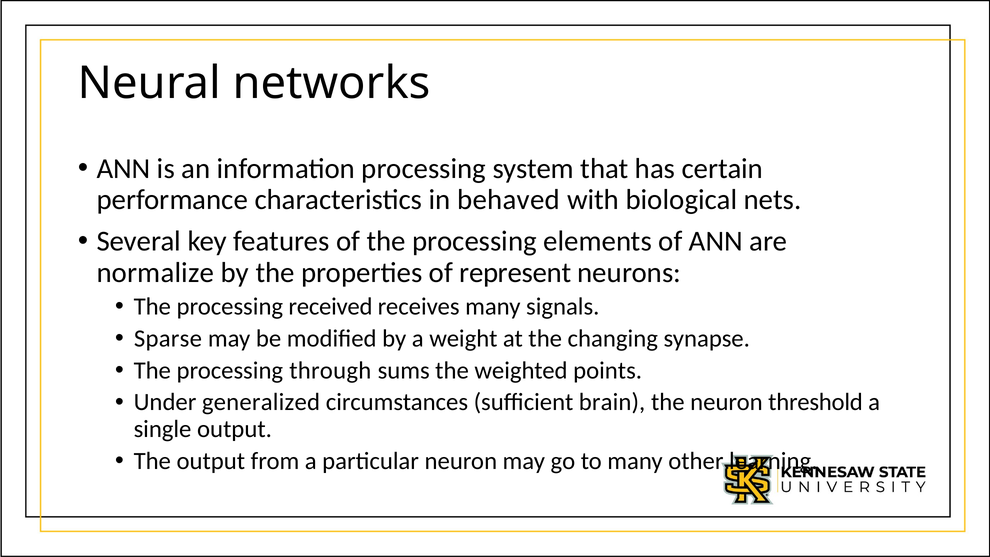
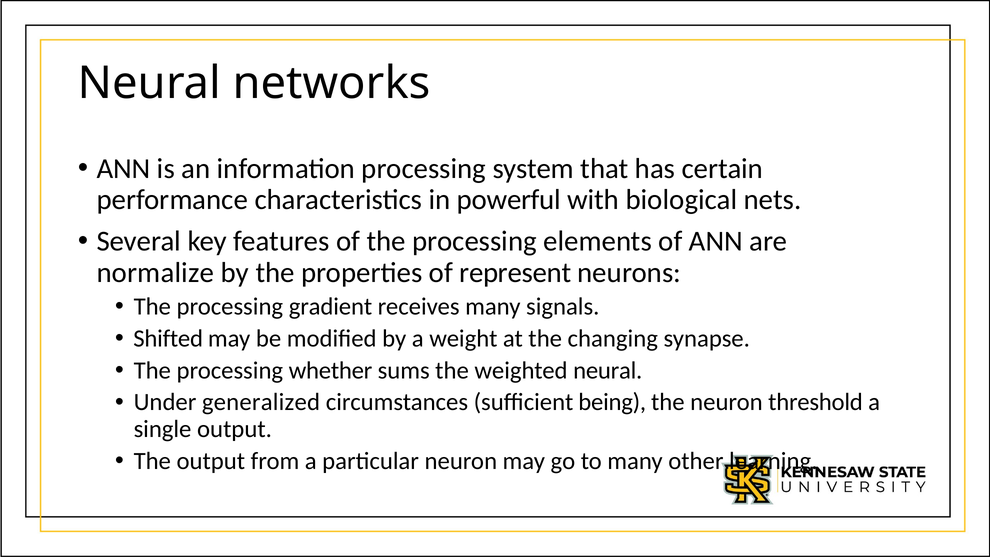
behaved: behaved -> powerful (509, 200)
received: received -> gradient (330, 307)
Sparse: Sparse -> Shifted (168, 338)
through: through -> whether (331, 370)
weighted points: points -> neural (608, 370)
brain: brain -> being (612, 402)
